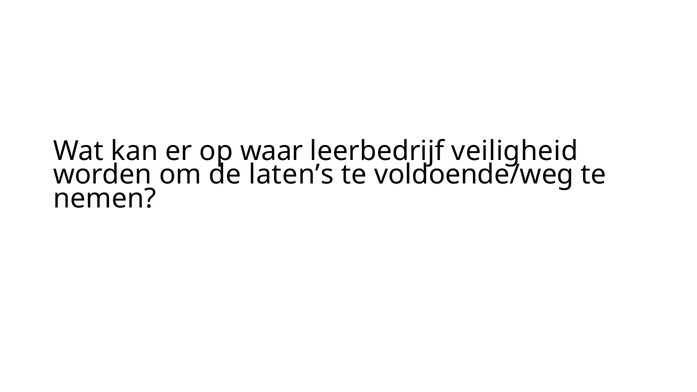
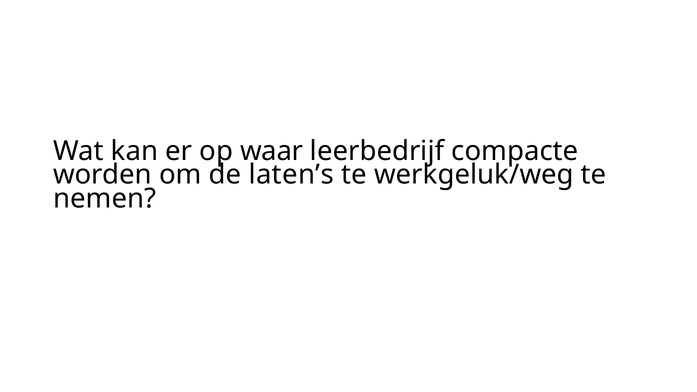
veiligheid: veiligheid -> compacte (515, 151)
voldoende/weg: voldoende/weg -> werkgeluk/weg (474, 175)
